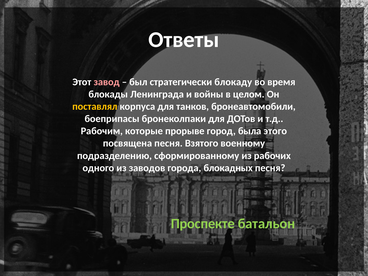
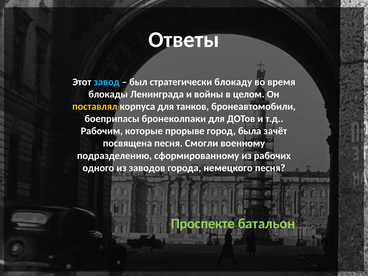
завод colour: pink -> light blue (107, 82)
этого: этого -> зачёт (275, 131)
Взятого: Взятого -> Смогли (202, 143)
блокадных: блокадных -> немецкого (228, 168)
